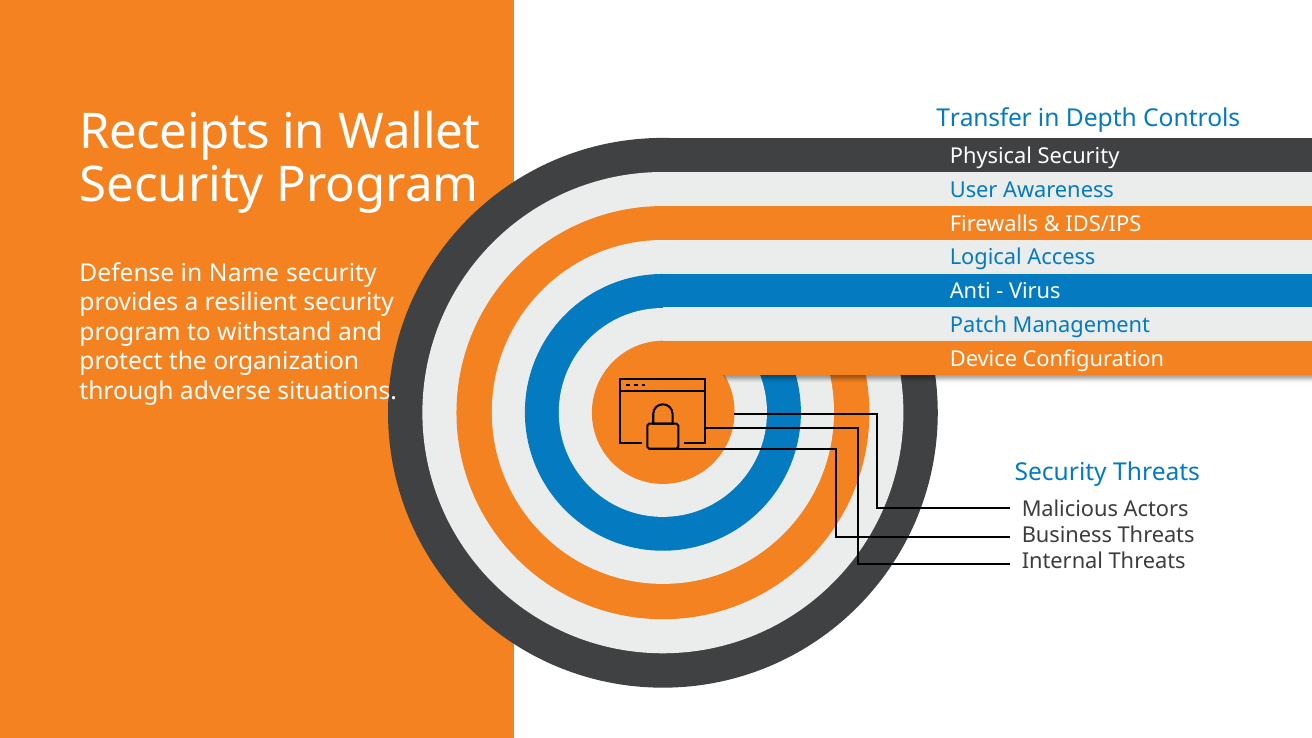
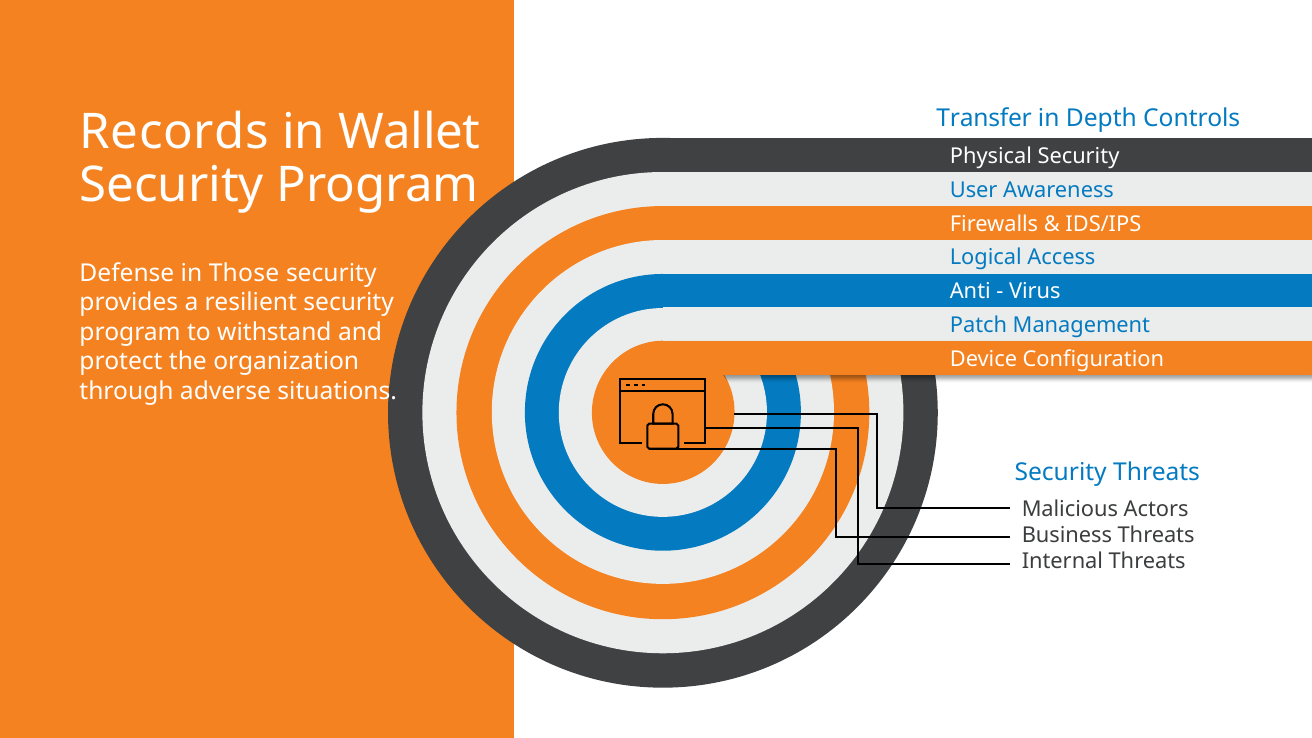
Receipts: Receipts -> Records (174, 132)
Name: Name -> Those (244, 273)
